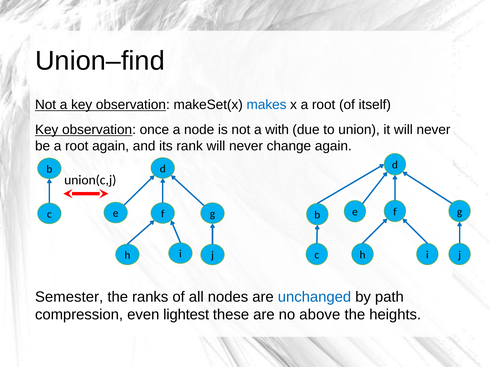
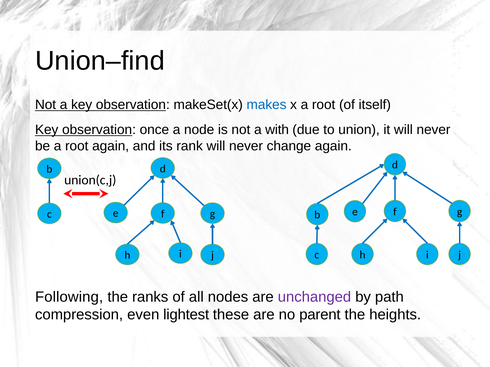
Semester: Semester -> Following (69, 297)
unchanged colour: blue -> purple (314, 297)
above: above -> parent (320, 315)
